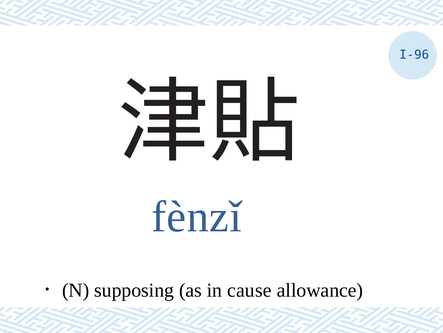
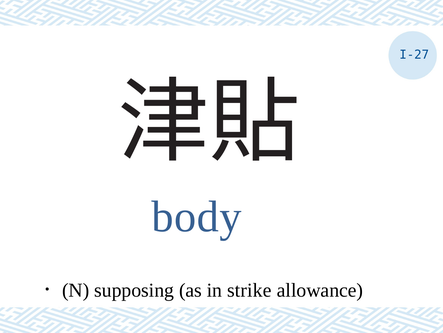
I-96: I-96 -> I-27 (414, 55)
fènzǐ: fènzǐ -> body (197, 216)
cause: cause -> strike (249, 290)
